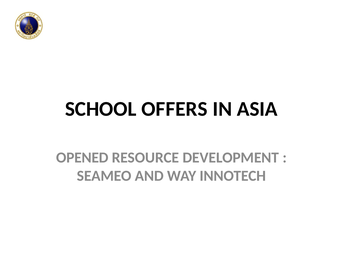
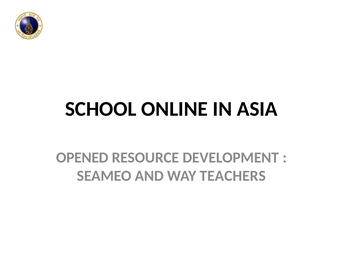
OFFERS: OFFERS -> ONLINE (175, 109)
INNOTECH: INNOTECH -> TEACHERS (233, 176)
